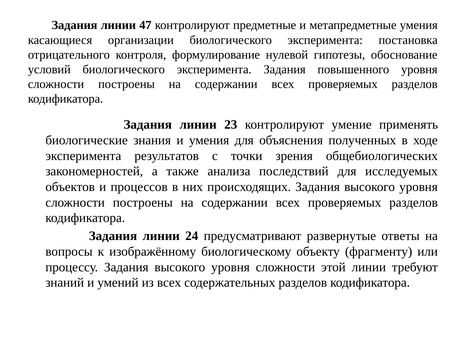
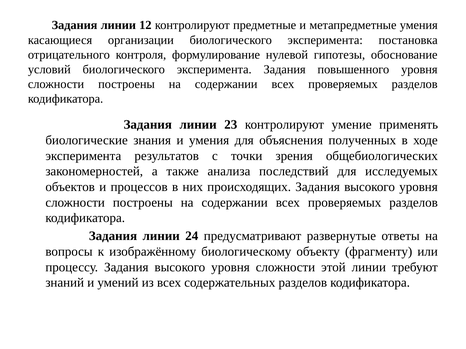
47: 47 -> 12 (145, 25)
